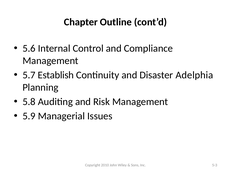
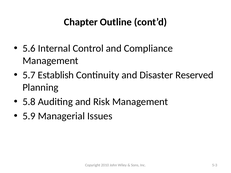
Adelphia: Adelphia -> Reserved (194, 75)
